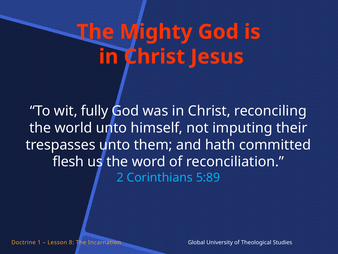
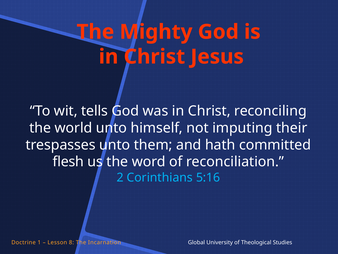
fully: fully -> tells (95, 111)
5:89: 5:89 -> 5:16 (208, 177)
